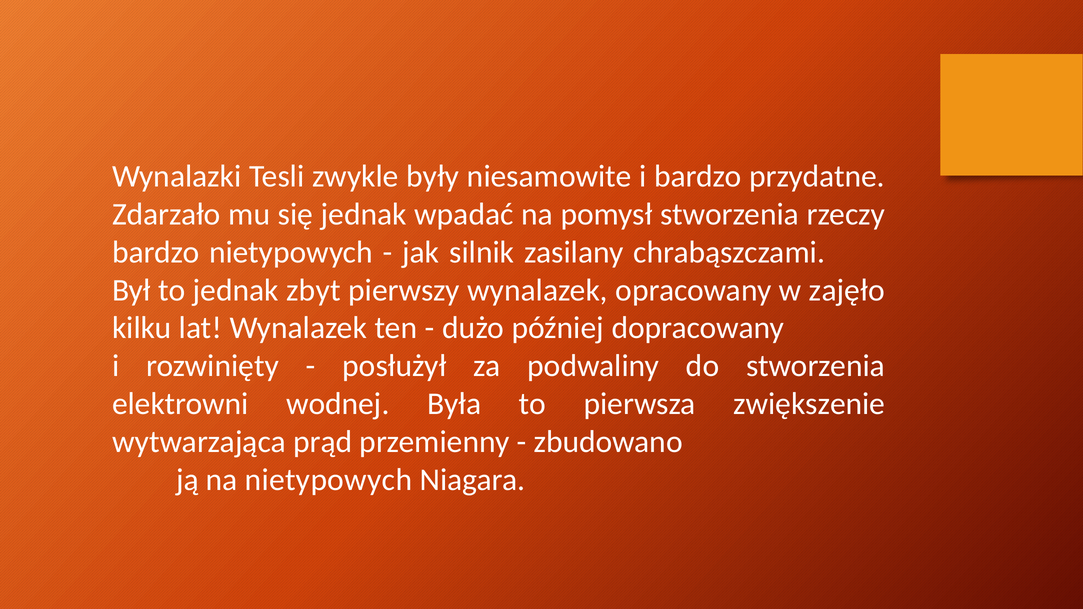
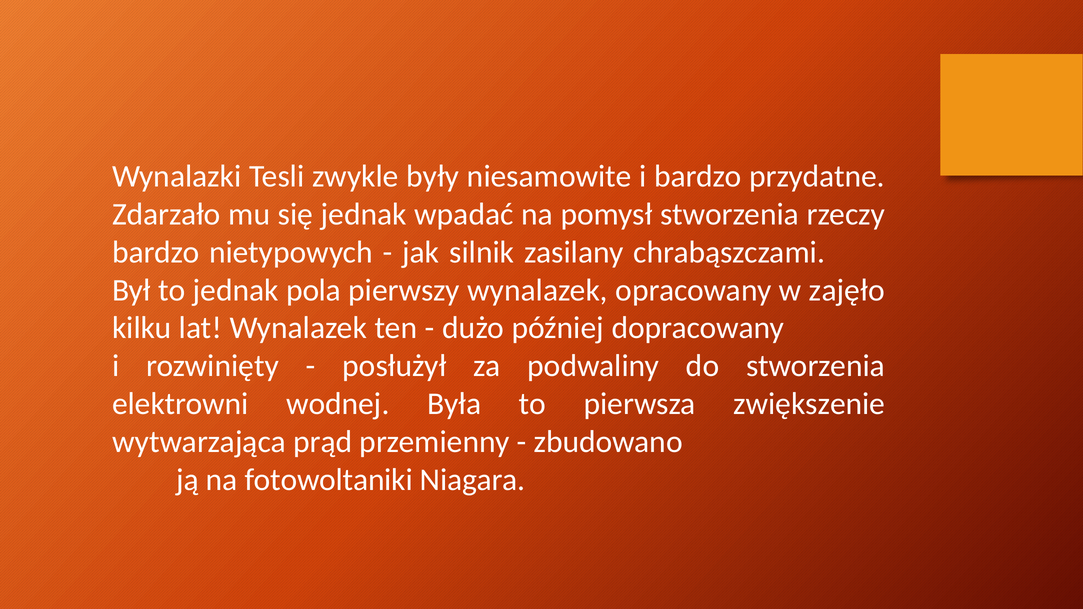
zbyt: zbyt -> pola (314, 290)
na nietypowych: nietypowych -> fotowoltaniki (329, 480)
